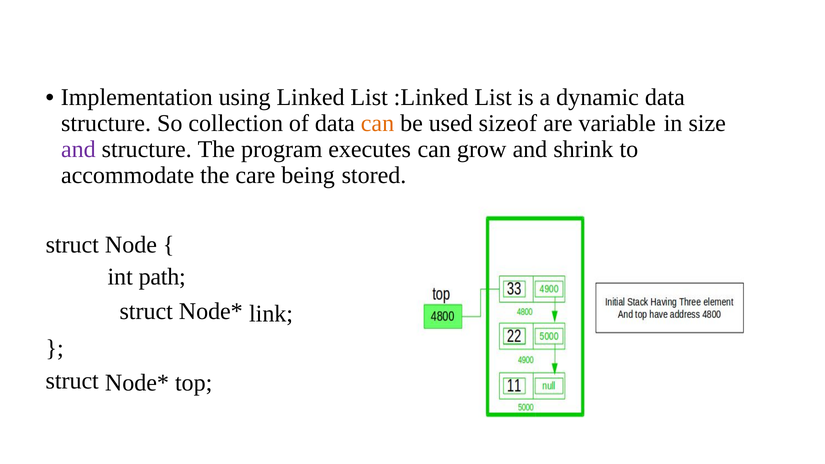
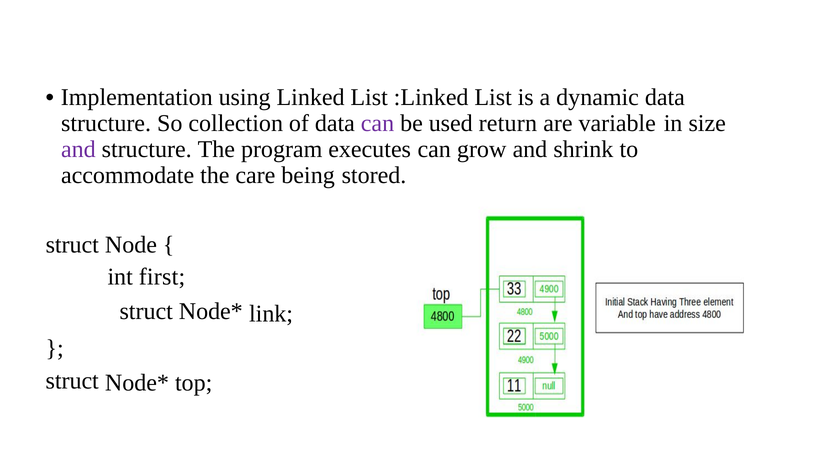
can colour: orange -> purple (378, 123)
sizeof: sizeof -> return (508, 123)
path: path -> first (162, 277)
